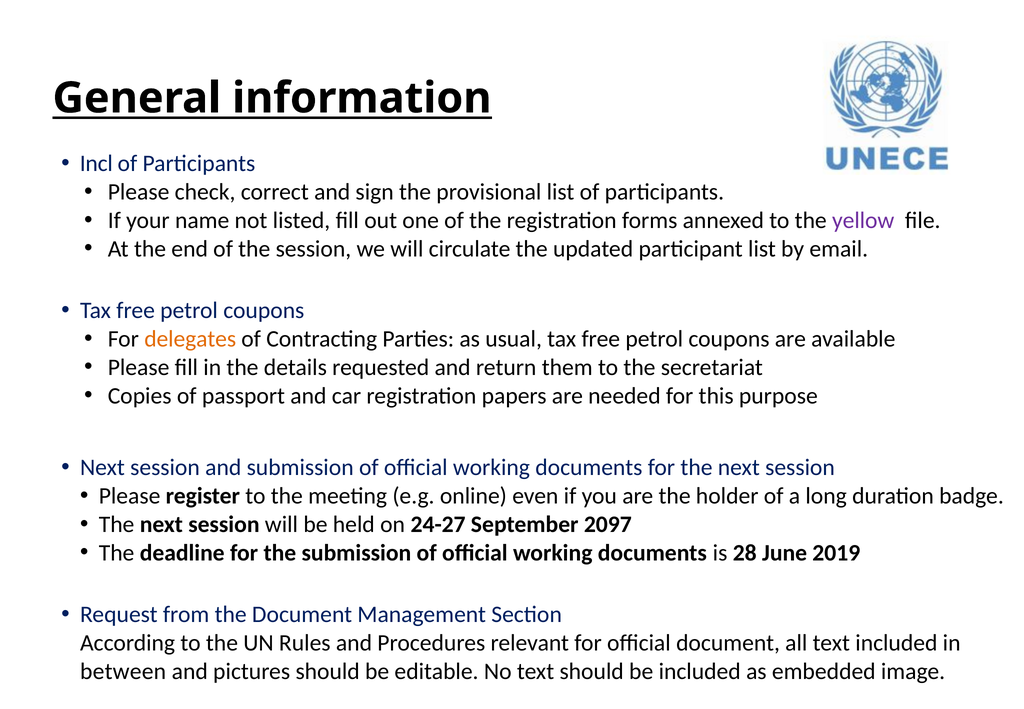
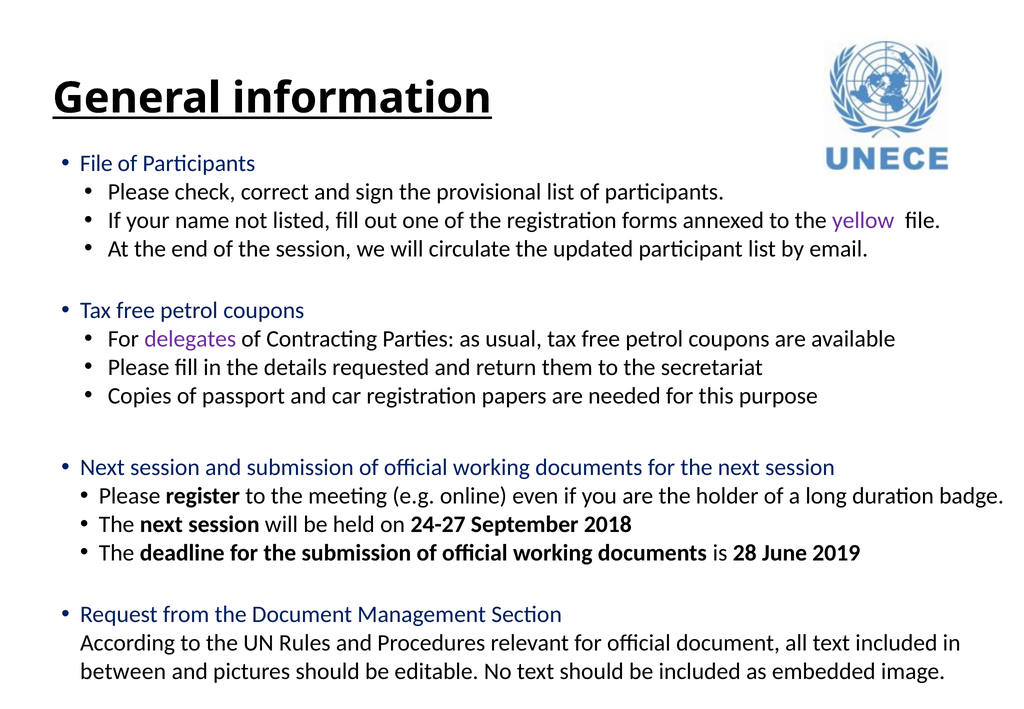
Incl: Incl -> File (96, 163)
delegates colour: orange -> purple (190, 339)
2097: 2097 -> 2018 (608, 524)
